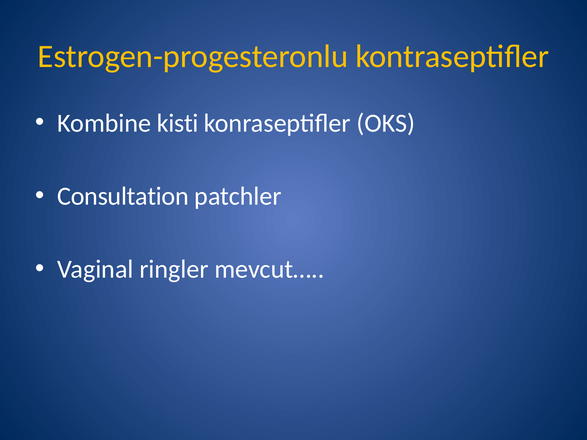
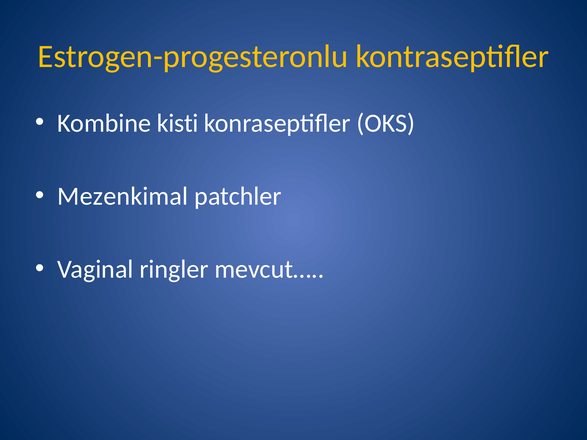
Consultation: Consultation -> Mezenkimal (123, 196)
